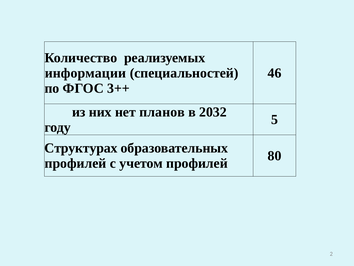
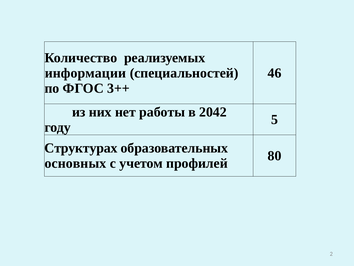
планов: планов -> работы (162, 112)
2032: 2032 -> 2042 (213, 112)
профилей: профилей -> основных (75, 163)
